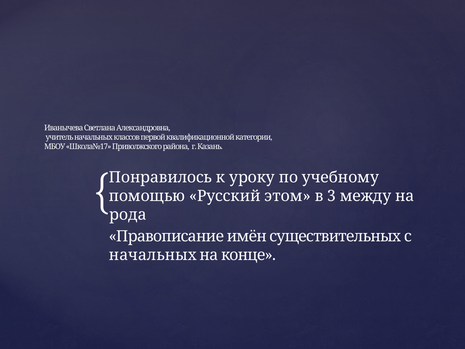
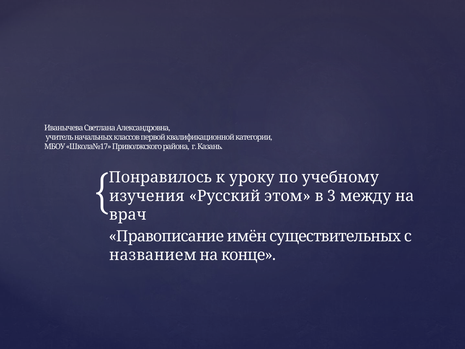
помощью: помощью -> изучения (147, 196)
рода: рода -> врач (128, 214)
начальных: начальных -> названием (153, 255)
